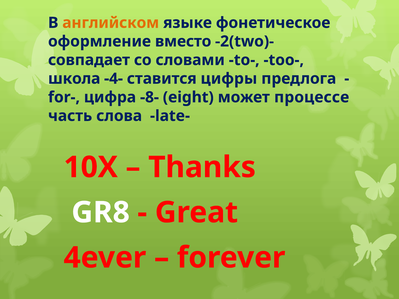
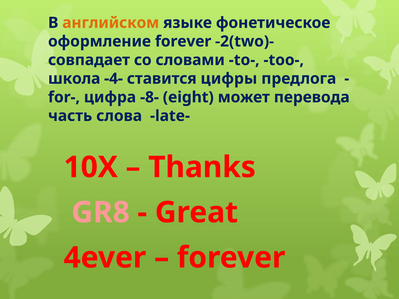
оформление вместо: вместо -> forever (183, 41)
процессе: процессе -> перевода (312, 97)
GR8 colour: white -> pink (101, 213)
